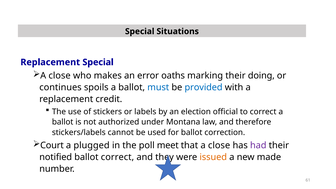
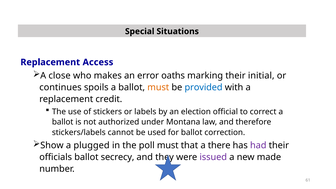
Replacement Special: Special -> Access (98, 62)
doing: doing -> initial (261, 76)
must colour: blue -> orange (158, 87)
Court: Court -> Show (52, 145)
poll meet: meet -> must (168, 145)
that a close: close -> there (219, 145)
notified: notified -> officials (56, 157)
ballot correct: correct -> secrecy (118, 157)
issued colour: orange -> purple (213, 157)
